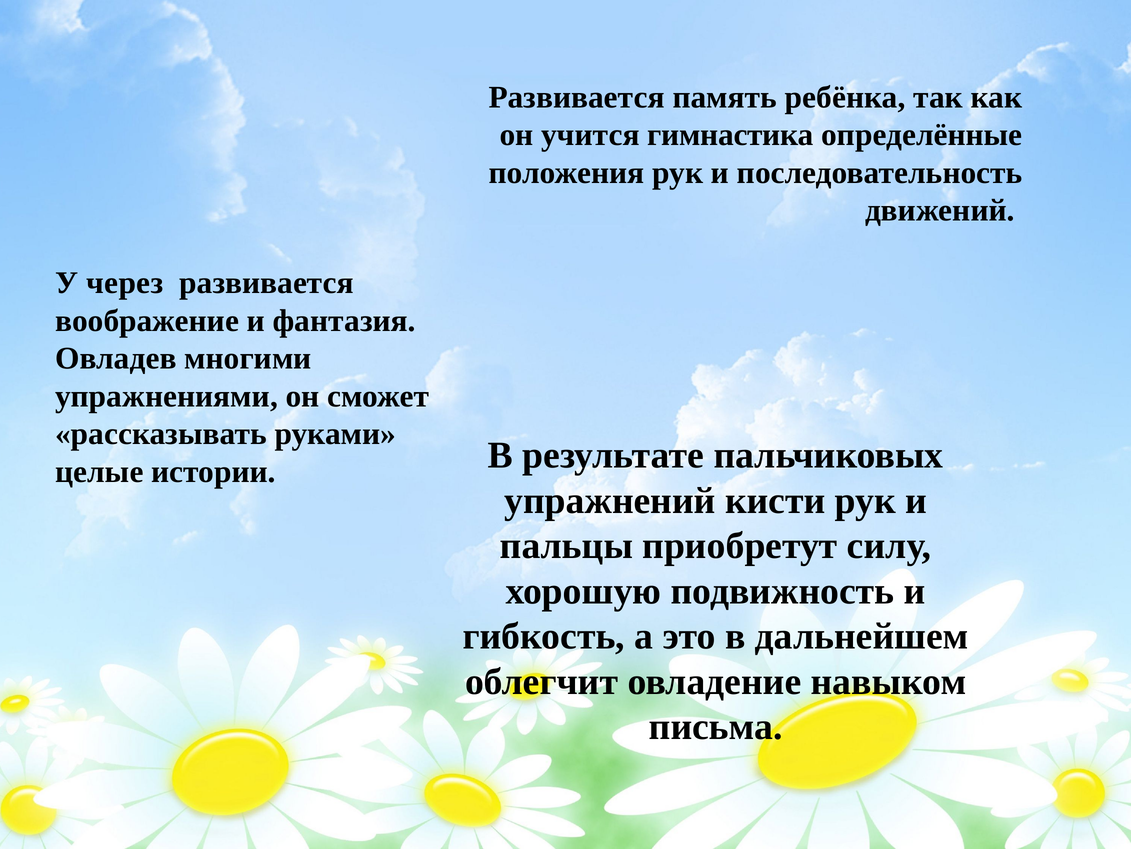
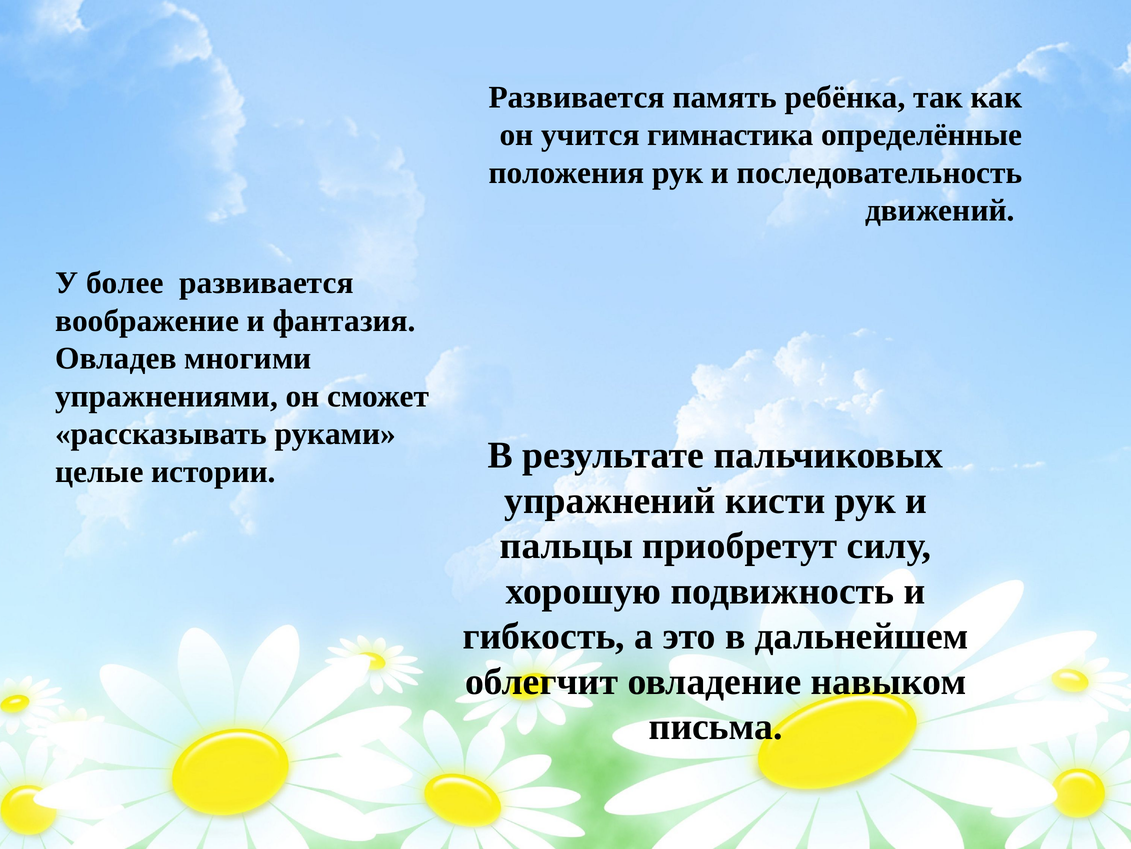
через: через -> более (125, 283)
